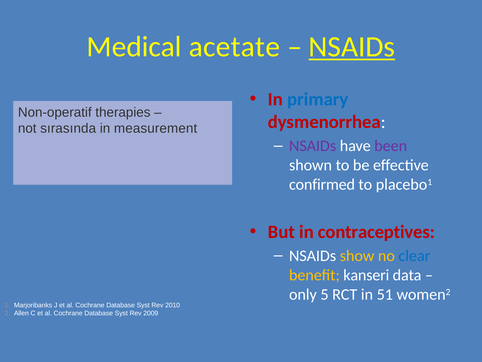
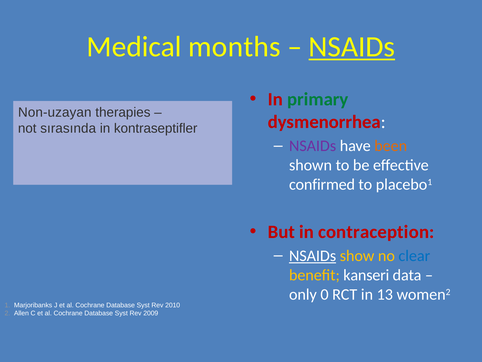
acetate: acetate -> months (234, 47)
primary colour: blue -> green (318, 99)
Non-operatif: Non-operatif -> Non-uzayan (55, 112)
measurement: measurement -> kontraseptifler (156, 128)
been colour: purple -> orange (391, 146)
contraceptives: contraceptives -> contraception (376, 232)
NSAIDs underline: none -> present (313, 256)
5: 5 -> 0 (325, 294)
51: 51 -> 13 (385, 294)
